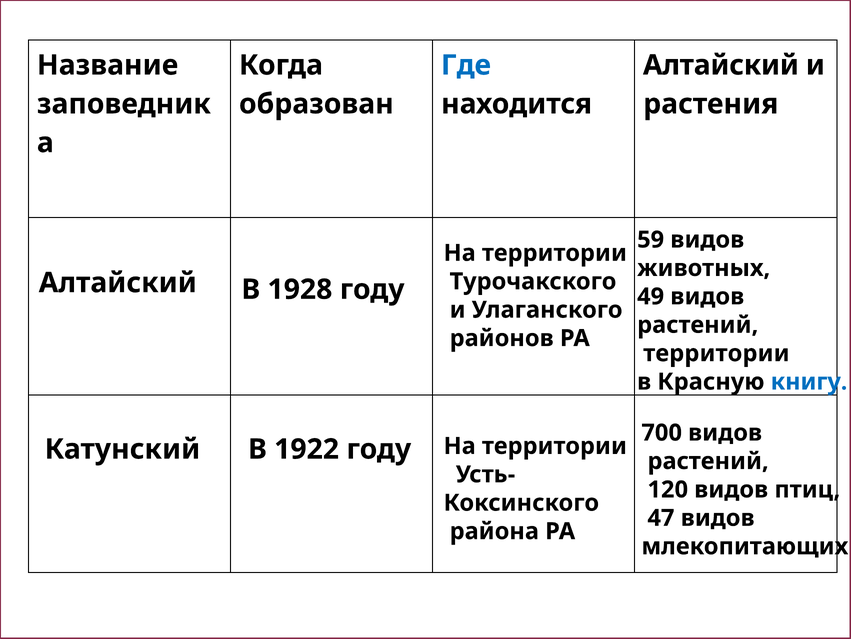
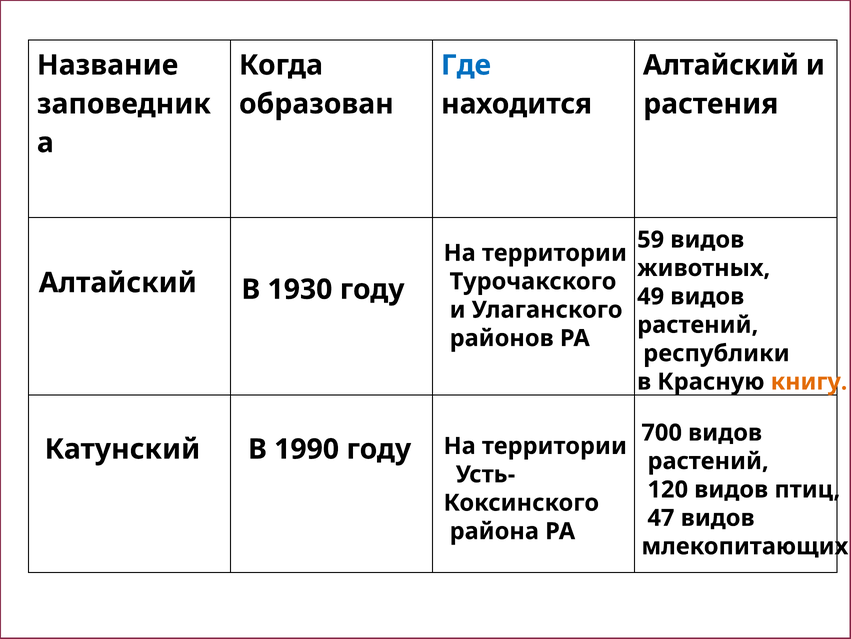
1928: 1928 -> 1930 (300, 289)
территории: территории -> республики (716, 353)
книгу colour: blue -> orange (809, 381)
1922: 1922 -> 1990 (307, 449)
